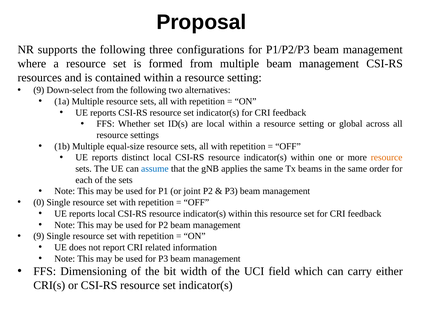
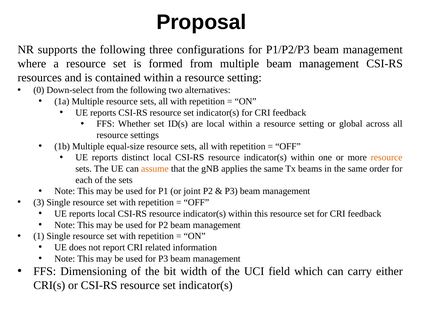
9: 9 -> 0 (39, 90)
assume colour: blue -> orange (155, 169)
0: 0 -> 3 (39, 202)
9: 9 -> 1 (39, 236)
